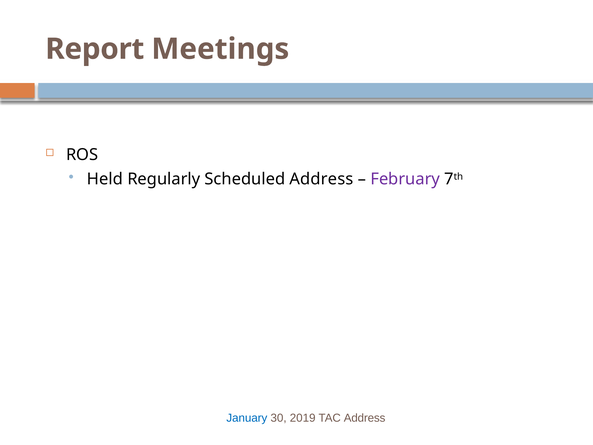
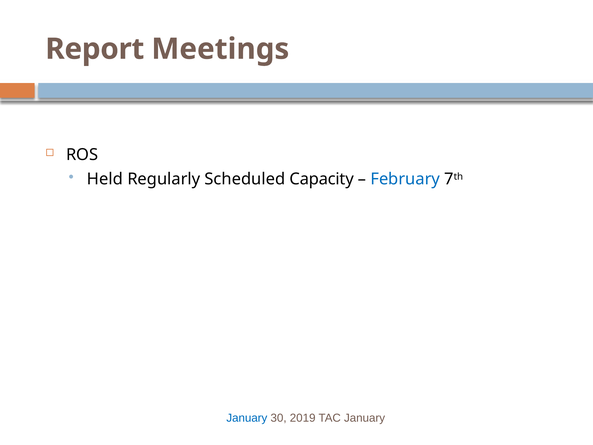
Scheduled Address: Address -> Capacity (322, 179)
February colour: purple -> blue (405, 179)
TAC Address: Address -> January (365, 418)
